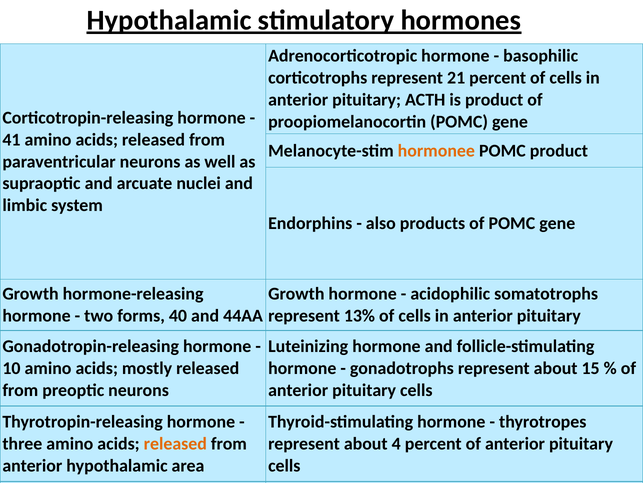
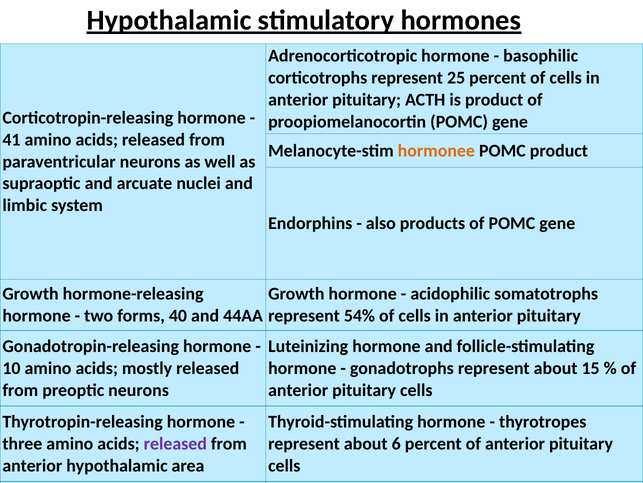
21: 21 -> 25 (456, 78)
13%: 13% -> 54% (359, 315)
released colour: orange -> purple (175, 443)
4: 4 -> 6 (396, 443)
